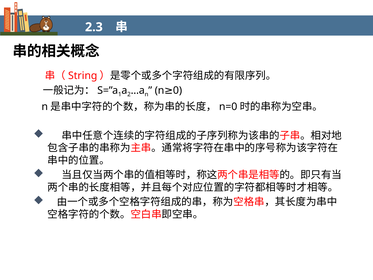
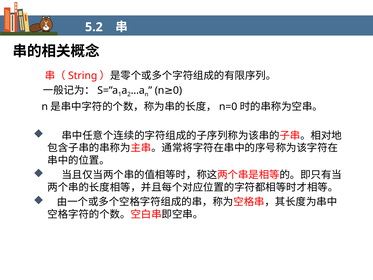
2.3: 2.3 -> 5.2 (94, 27)
